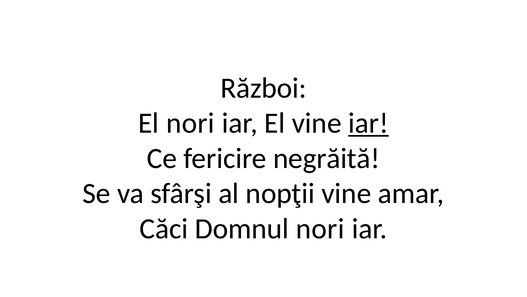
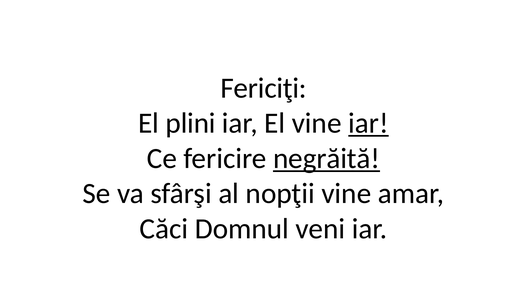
Război: Război -> Fericiţi (264, 88)
El nori: nori -> plini (191, 123)
negrăită underline: none -> present (327, 158)
Domnul nori: nori -> veni (320, 228)
